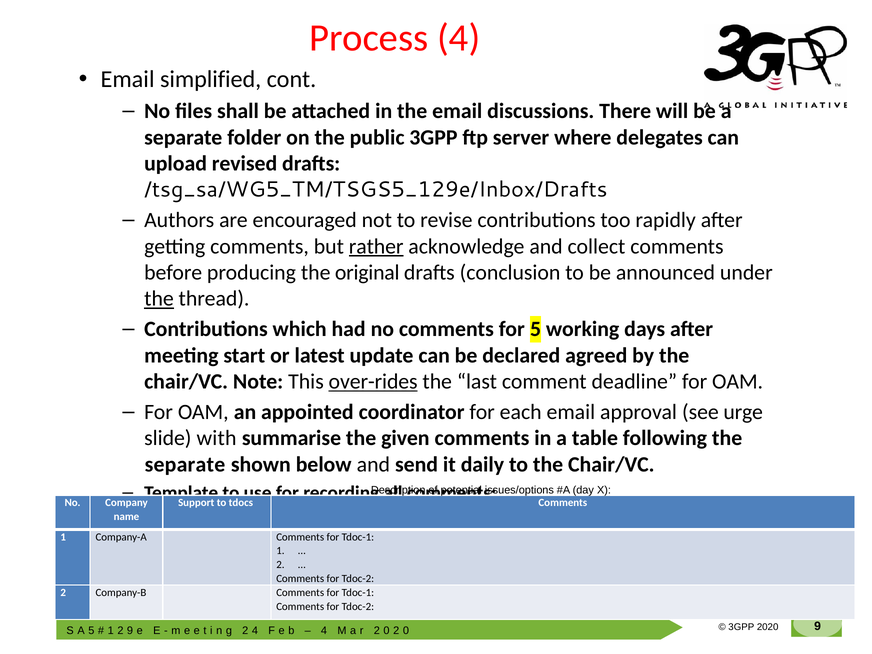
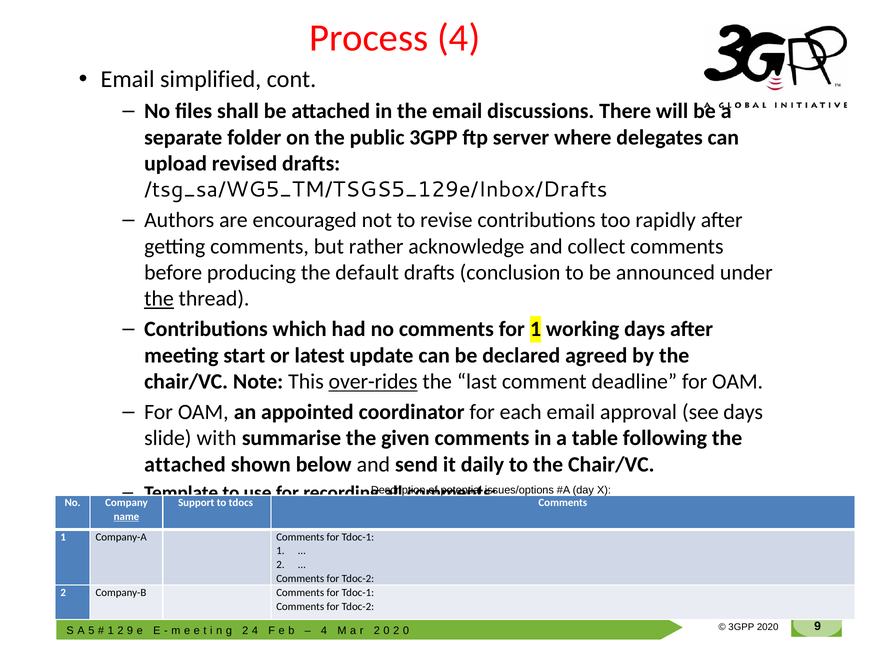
rather underline: present -> none (376, 246)
original: original -> default (367, 273)
for 5: 5 -> 1 (536, 329)
see urge: urge -> days (743, 412)
separate: separate -> attached (185, 464)
name underline: none -> present (126, 517)
